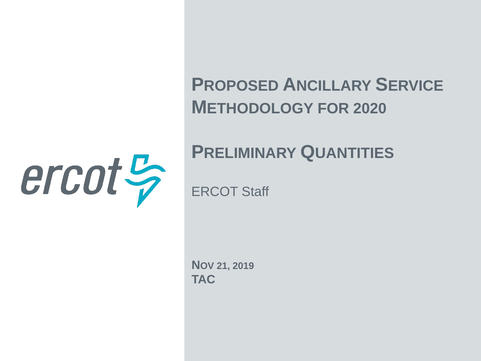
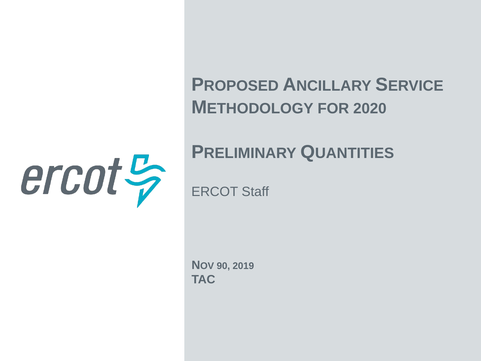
21: 21 -> 90 (223, 266)
